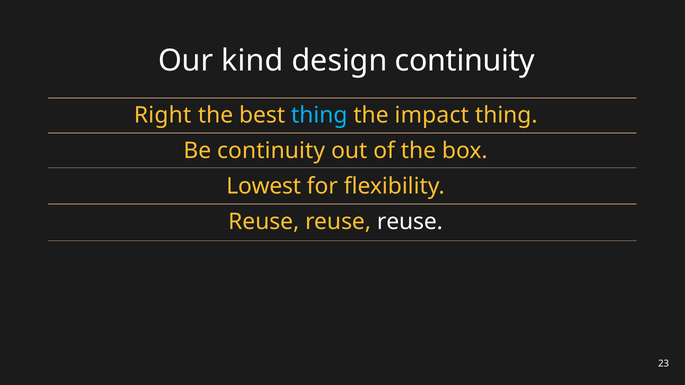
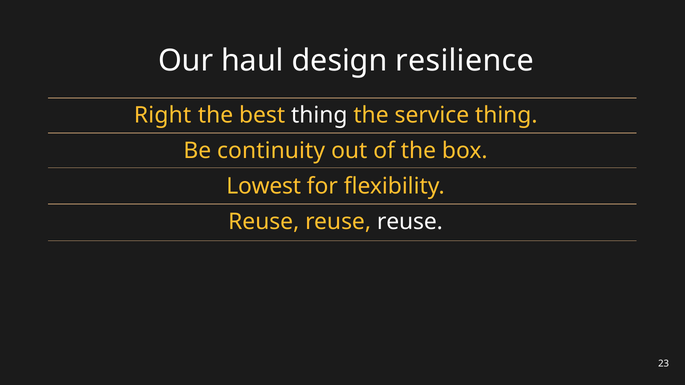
kind: kind -> haul (252, 61)
design continuity: continuity -> resilience (465, 61)
thing colour: light blue -> white (319, 116)
impact: impact -> service (432, 116)
